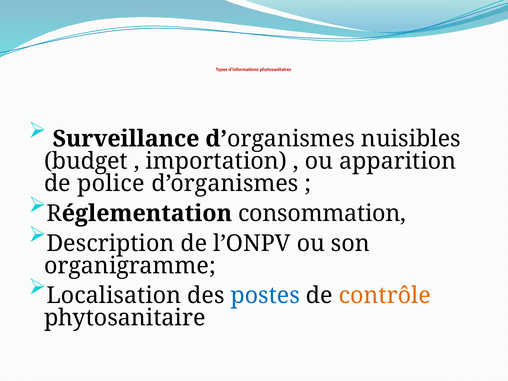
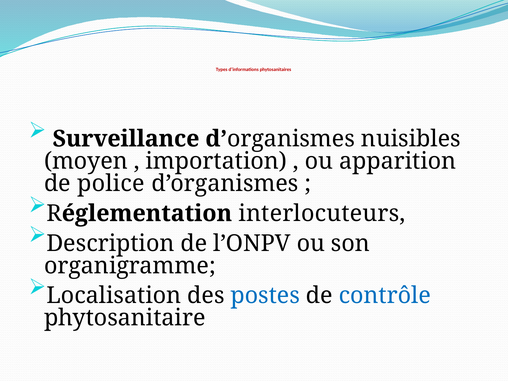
budget: budget -> moyen (86, 161)
consommation: consommation -> interlocuteurs (322, 213)
contrôle colour: orange -> blue (385, 296)
